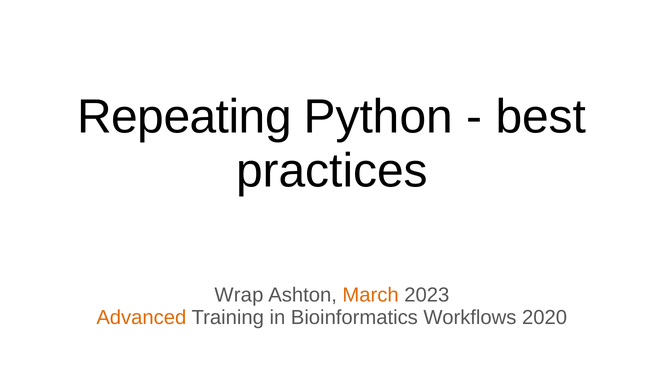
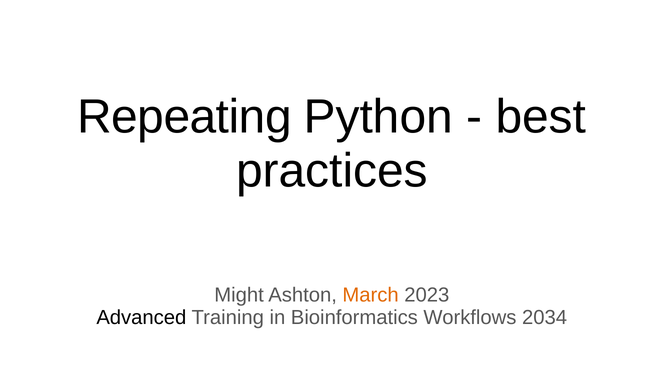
Wrap: Wrap -> Might (239, 295)
Advanced colour: orange -> black (141, 317)
2020: 2020 -> 2034 (545, 317)
